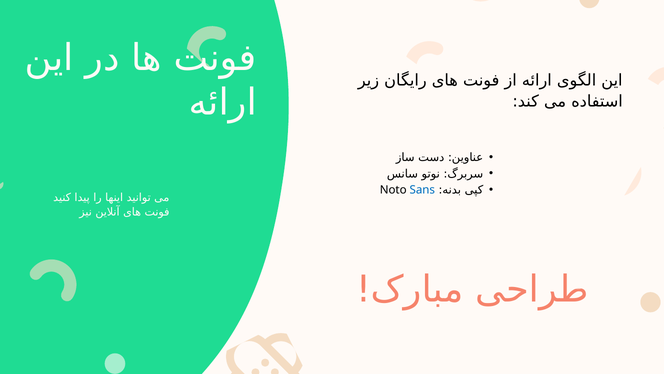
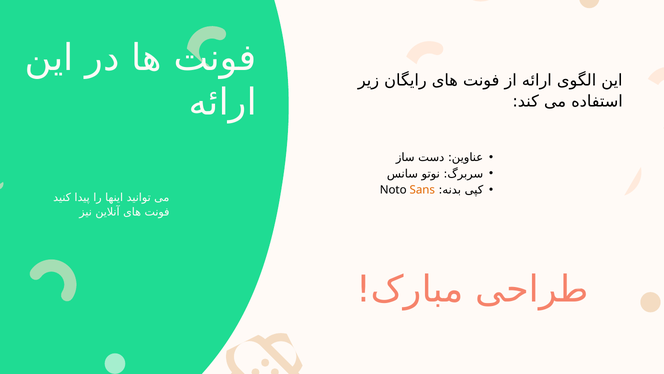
Sans colour: blue -> orange (422, 190)
